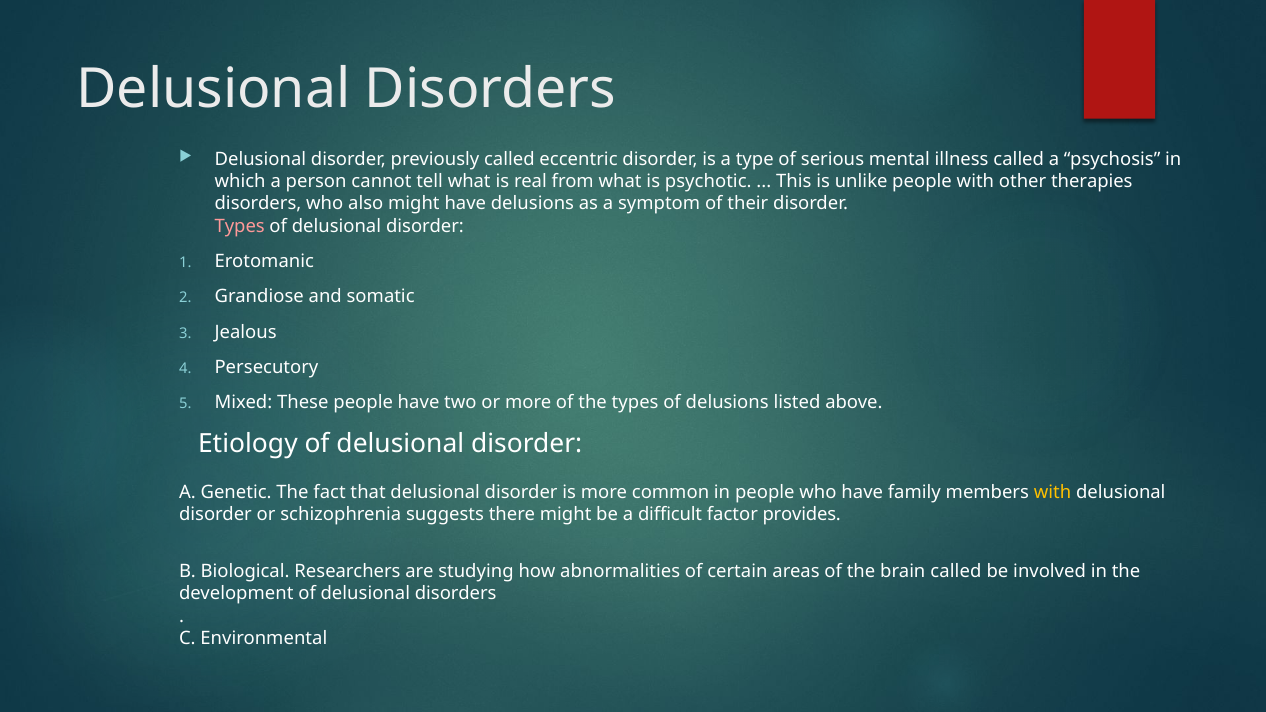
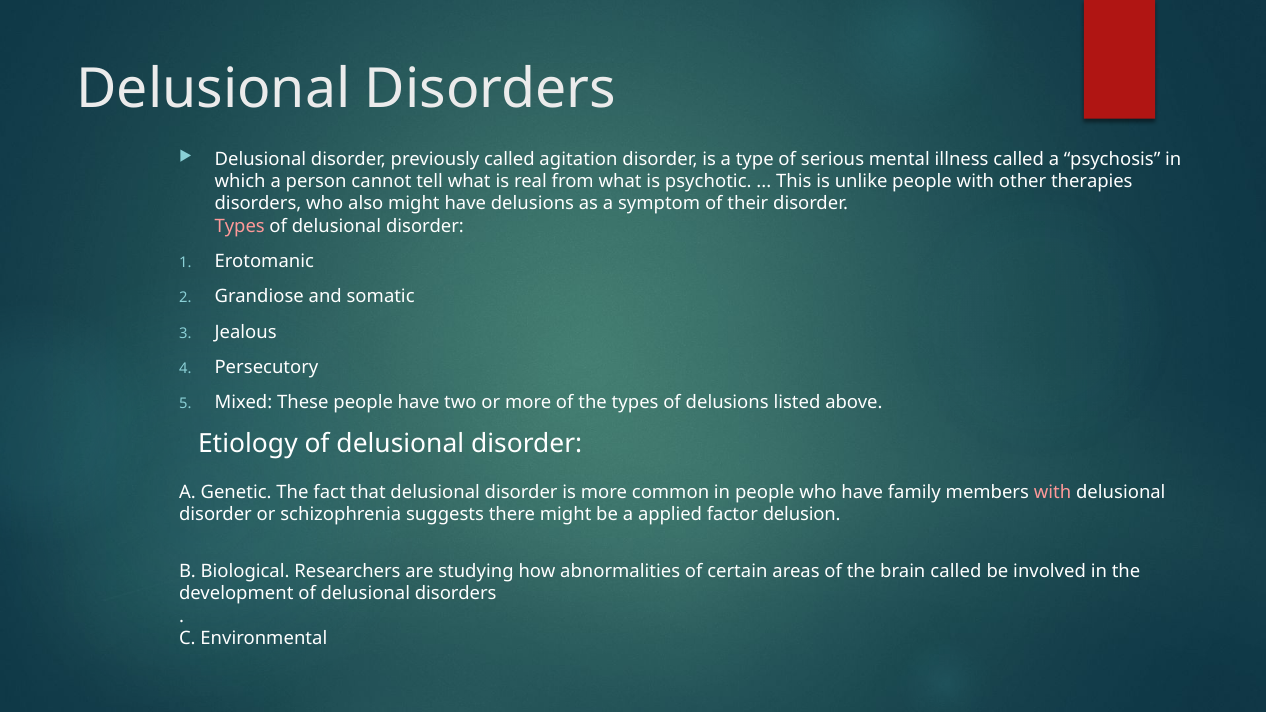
eccentric: eccentric -> agitation (579, 160)
with colour: yellow -> pink (1053, 492)
difficult: difficult -> applied (670, 514)
provides: provides -> delusion (802, 514)
